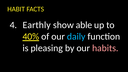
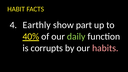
able: able -> part (84, 25)
daily colour: light blue -> light green (76, 37)
pleasing: pleasing -> corrupts (47, 48)
